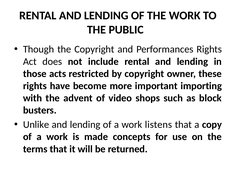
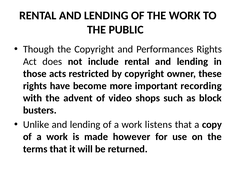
importing: importing -> recording (201, 86)
concepts: concepts -> however (132, 137)
